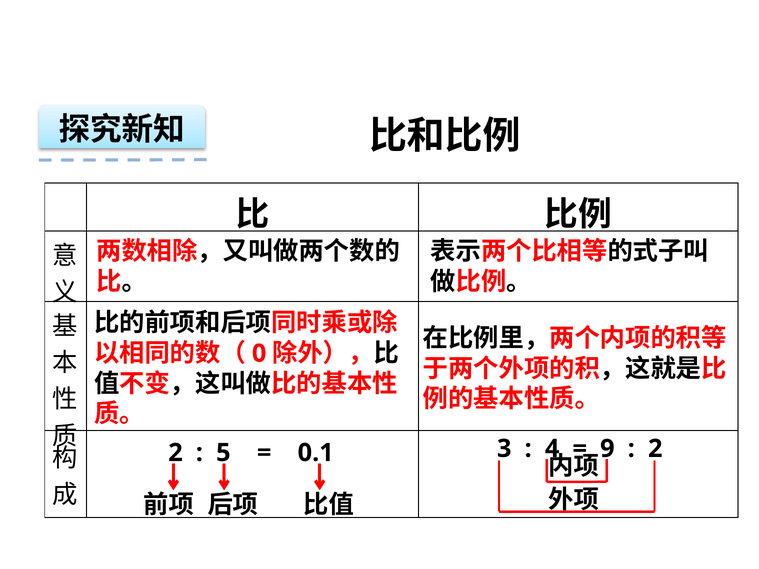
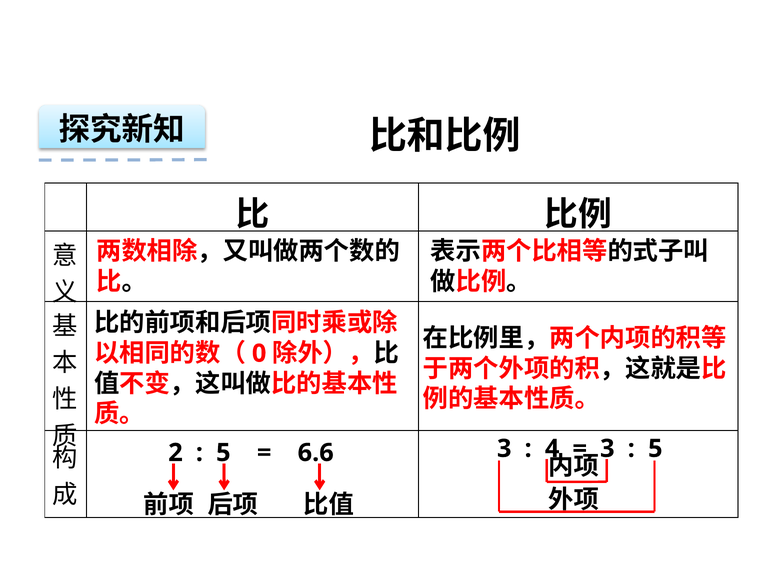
0.1: 0.1 -> 6.6 (316, 453)
9: 9 -> 3 (607, 449)
2: 2 -> 5 (655, 449)
